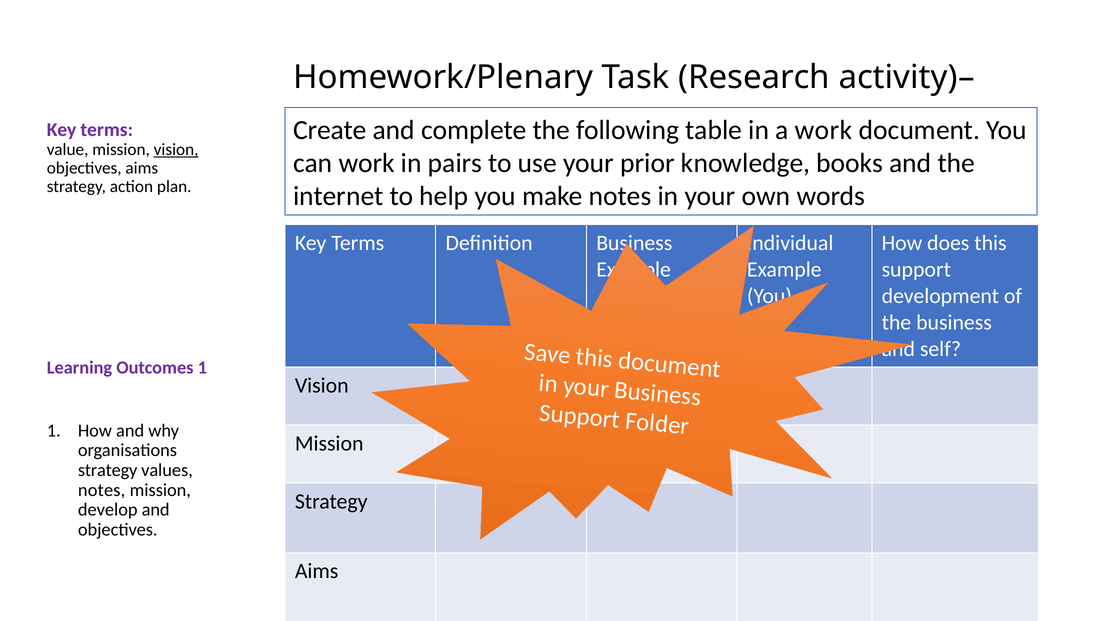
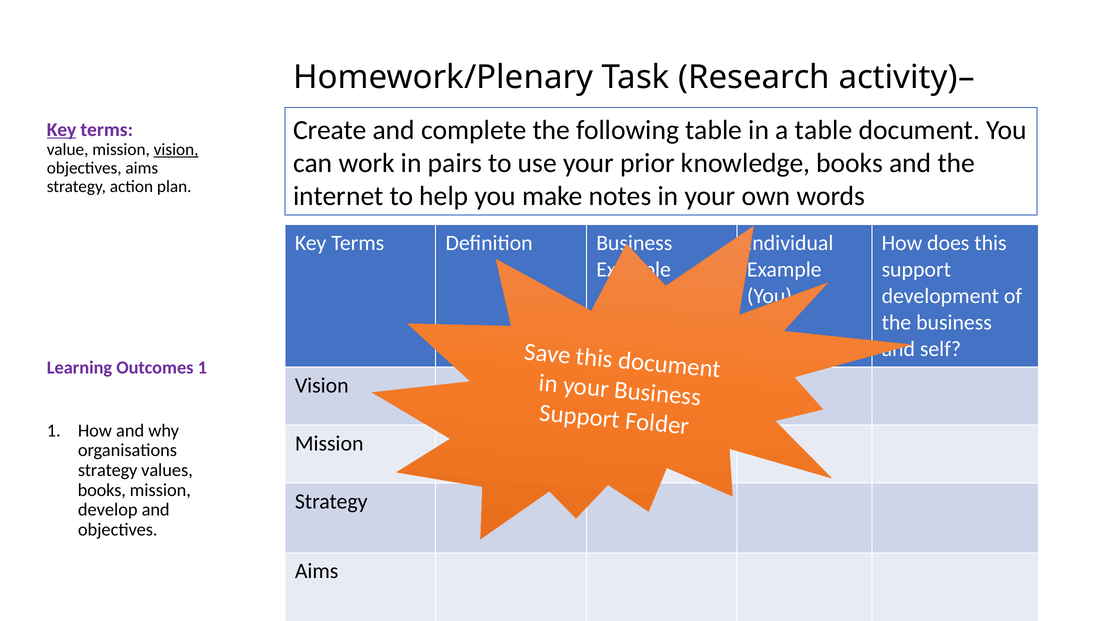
a work: work -> table (824, 130)
Key underline: none -> present (62, 130)
notes: notes -> books (102, 490)
